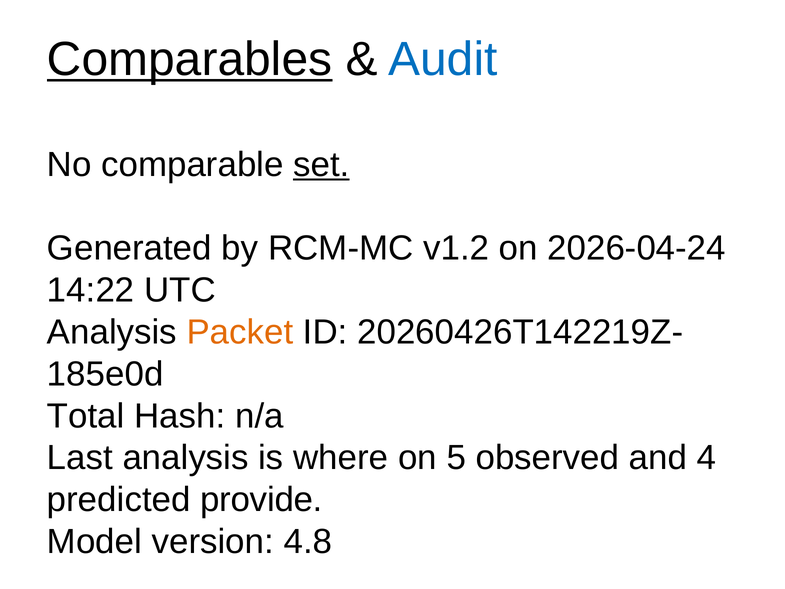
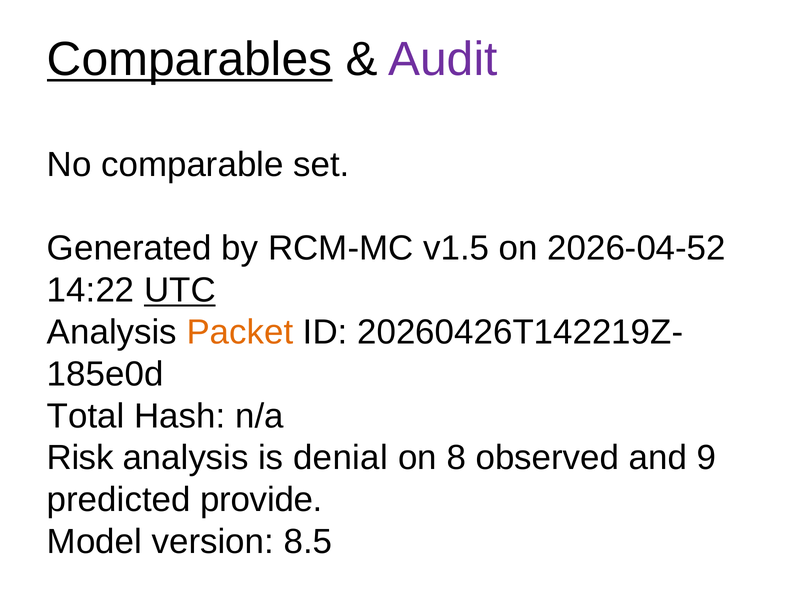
Audit colour: blue -> purple (443, 60)
set underline: present -> none (321, 165)
v1.2: v1.2 -> v1.5 (456, 248)
2026-04-24: 2026-04-24 -> 2026-04-52 (637, 248)
UTC underline: none -> present (180, 290)
Last: Last -> Risk (80, 458)
where: where -> denial (341, 458)
5: 5 -> 8 (456, 458)
4: 4 -> 9 (707, 458)
4.8: 4.8 -> 8.5 (308, 542)
